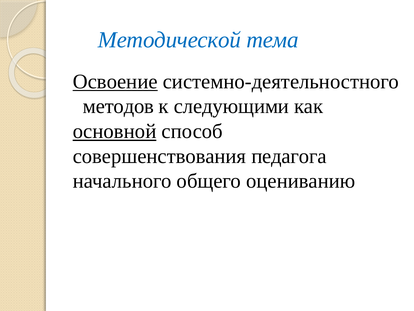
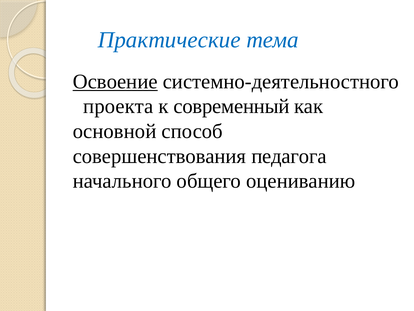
Методической: Методической -> Практические (169, 40)
методов: методов -> проекта (118, 106)
следующими: следующими -> современный (232, 106)
основной underline: present -> none (115, 131)
